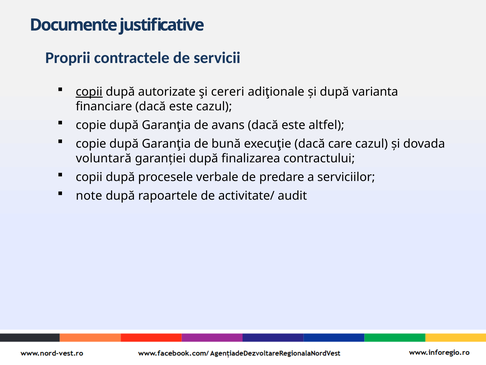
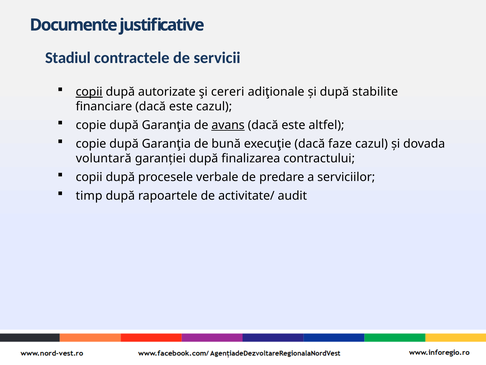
Proprii: Proprii -> Stadiul (68, 58)
varianta: varianta -> stabilite (375, 92)
avans underline: none -> present (228, 125)
care: care -> faze (340, 144)
note: note -> timp (89, 196)
